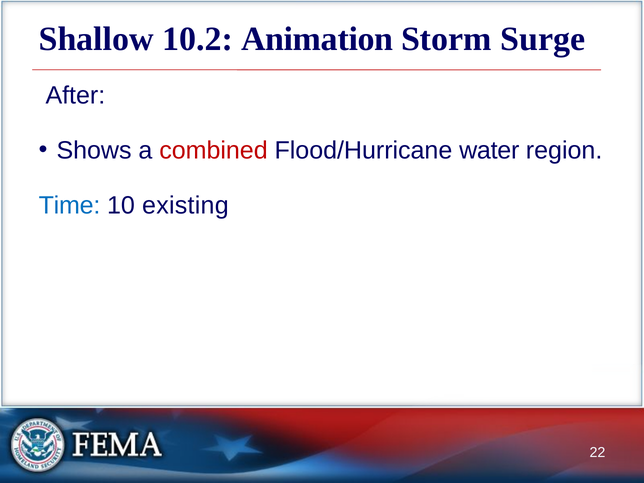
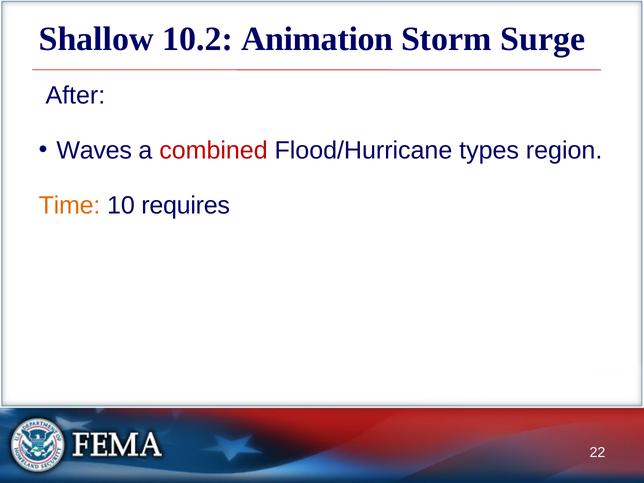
Shows: Shows -> Waves (94, 150)
water: water -> types (489, 150)
Time colour: blue -> orange (70, 205)
existing: existing -> requires (186, 205)
